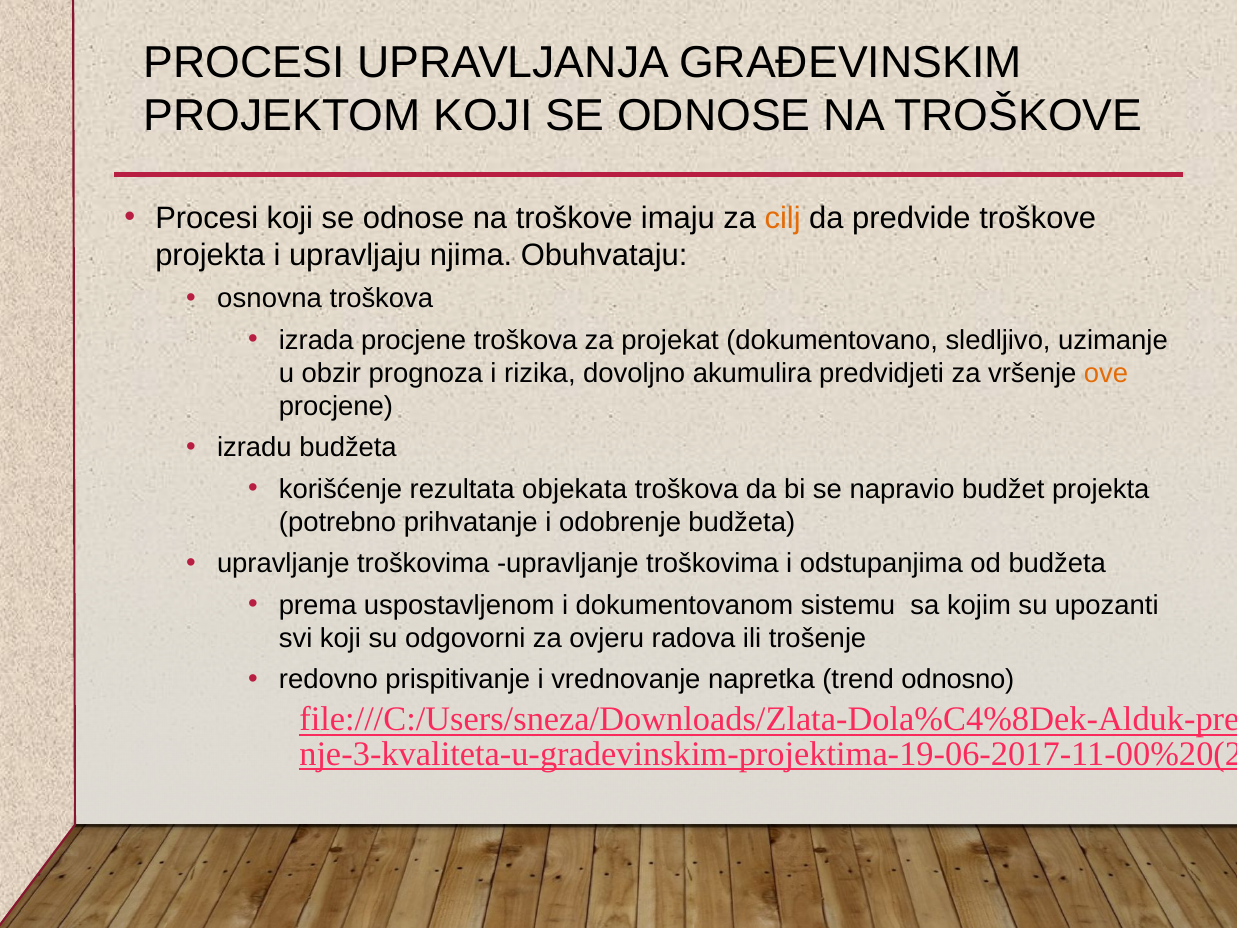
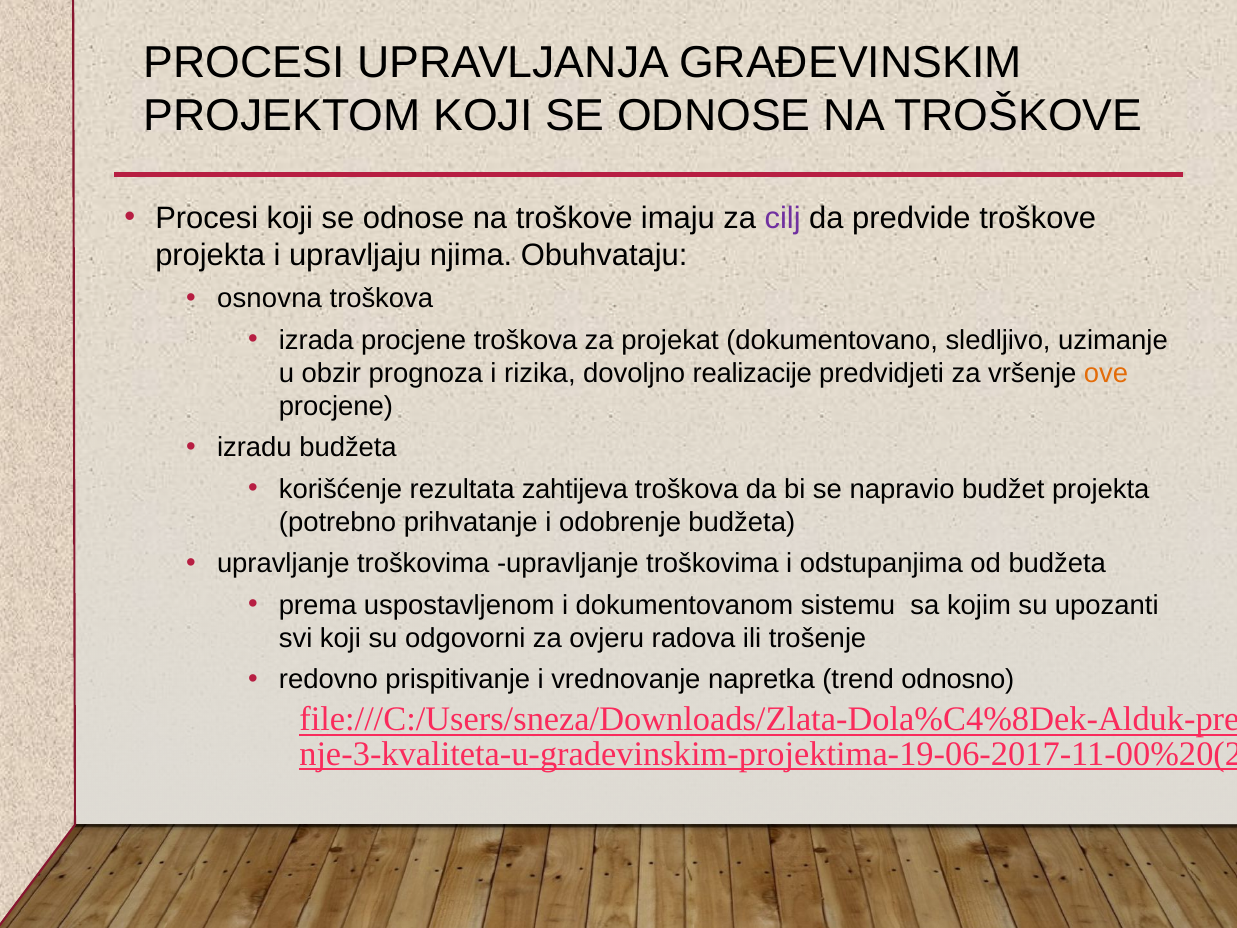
cilj colour: orange -> purple (783, 218)
akumulira: akumulira -> realizacije (752, 373)
objekata: objekata -> zahtijeva (575, 489)
